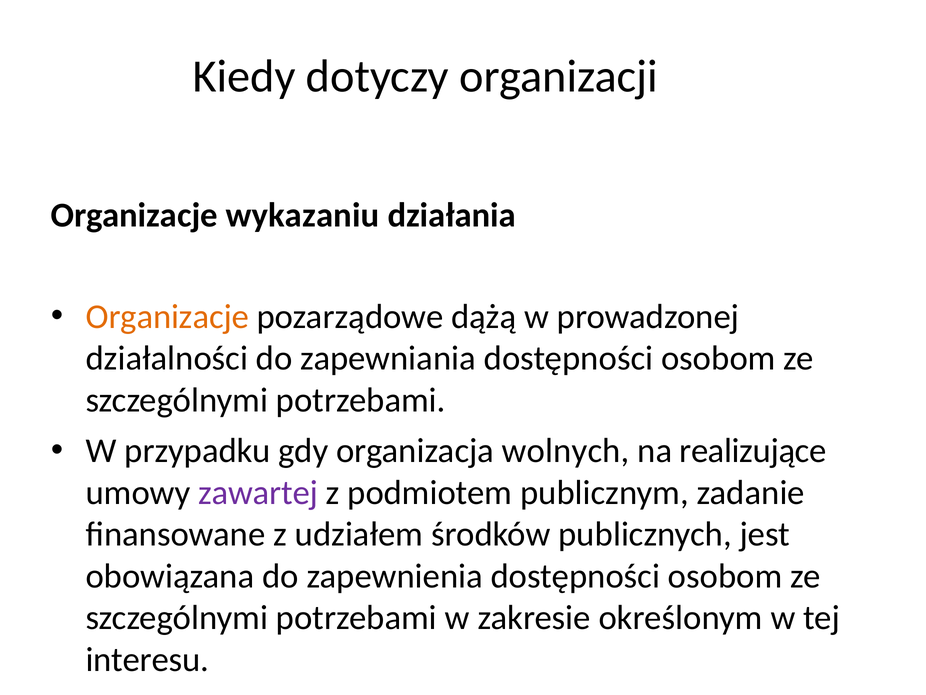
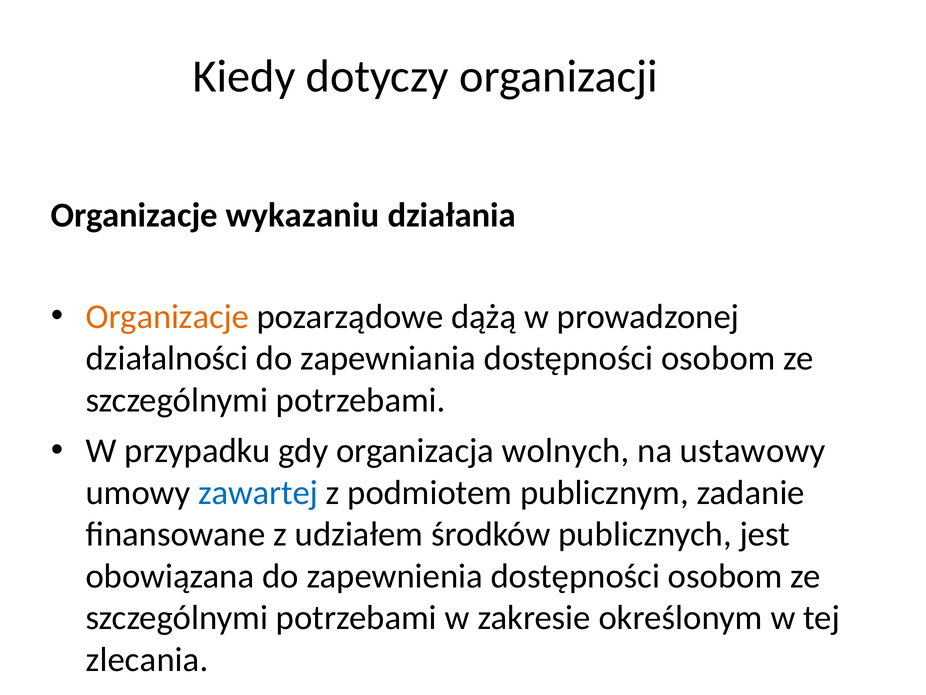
realizujące: realizujące -> ustawowy (753, 451)
zawartej colour: purple -> blue (258, 492)
interesu: interesu -> zlecania (147, 659)
